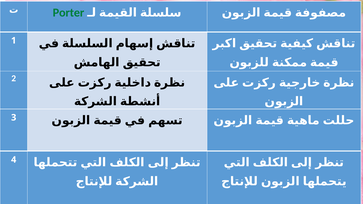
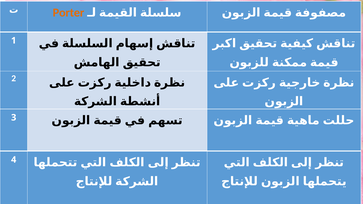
Porter colour: green -> orange (68, 13)
